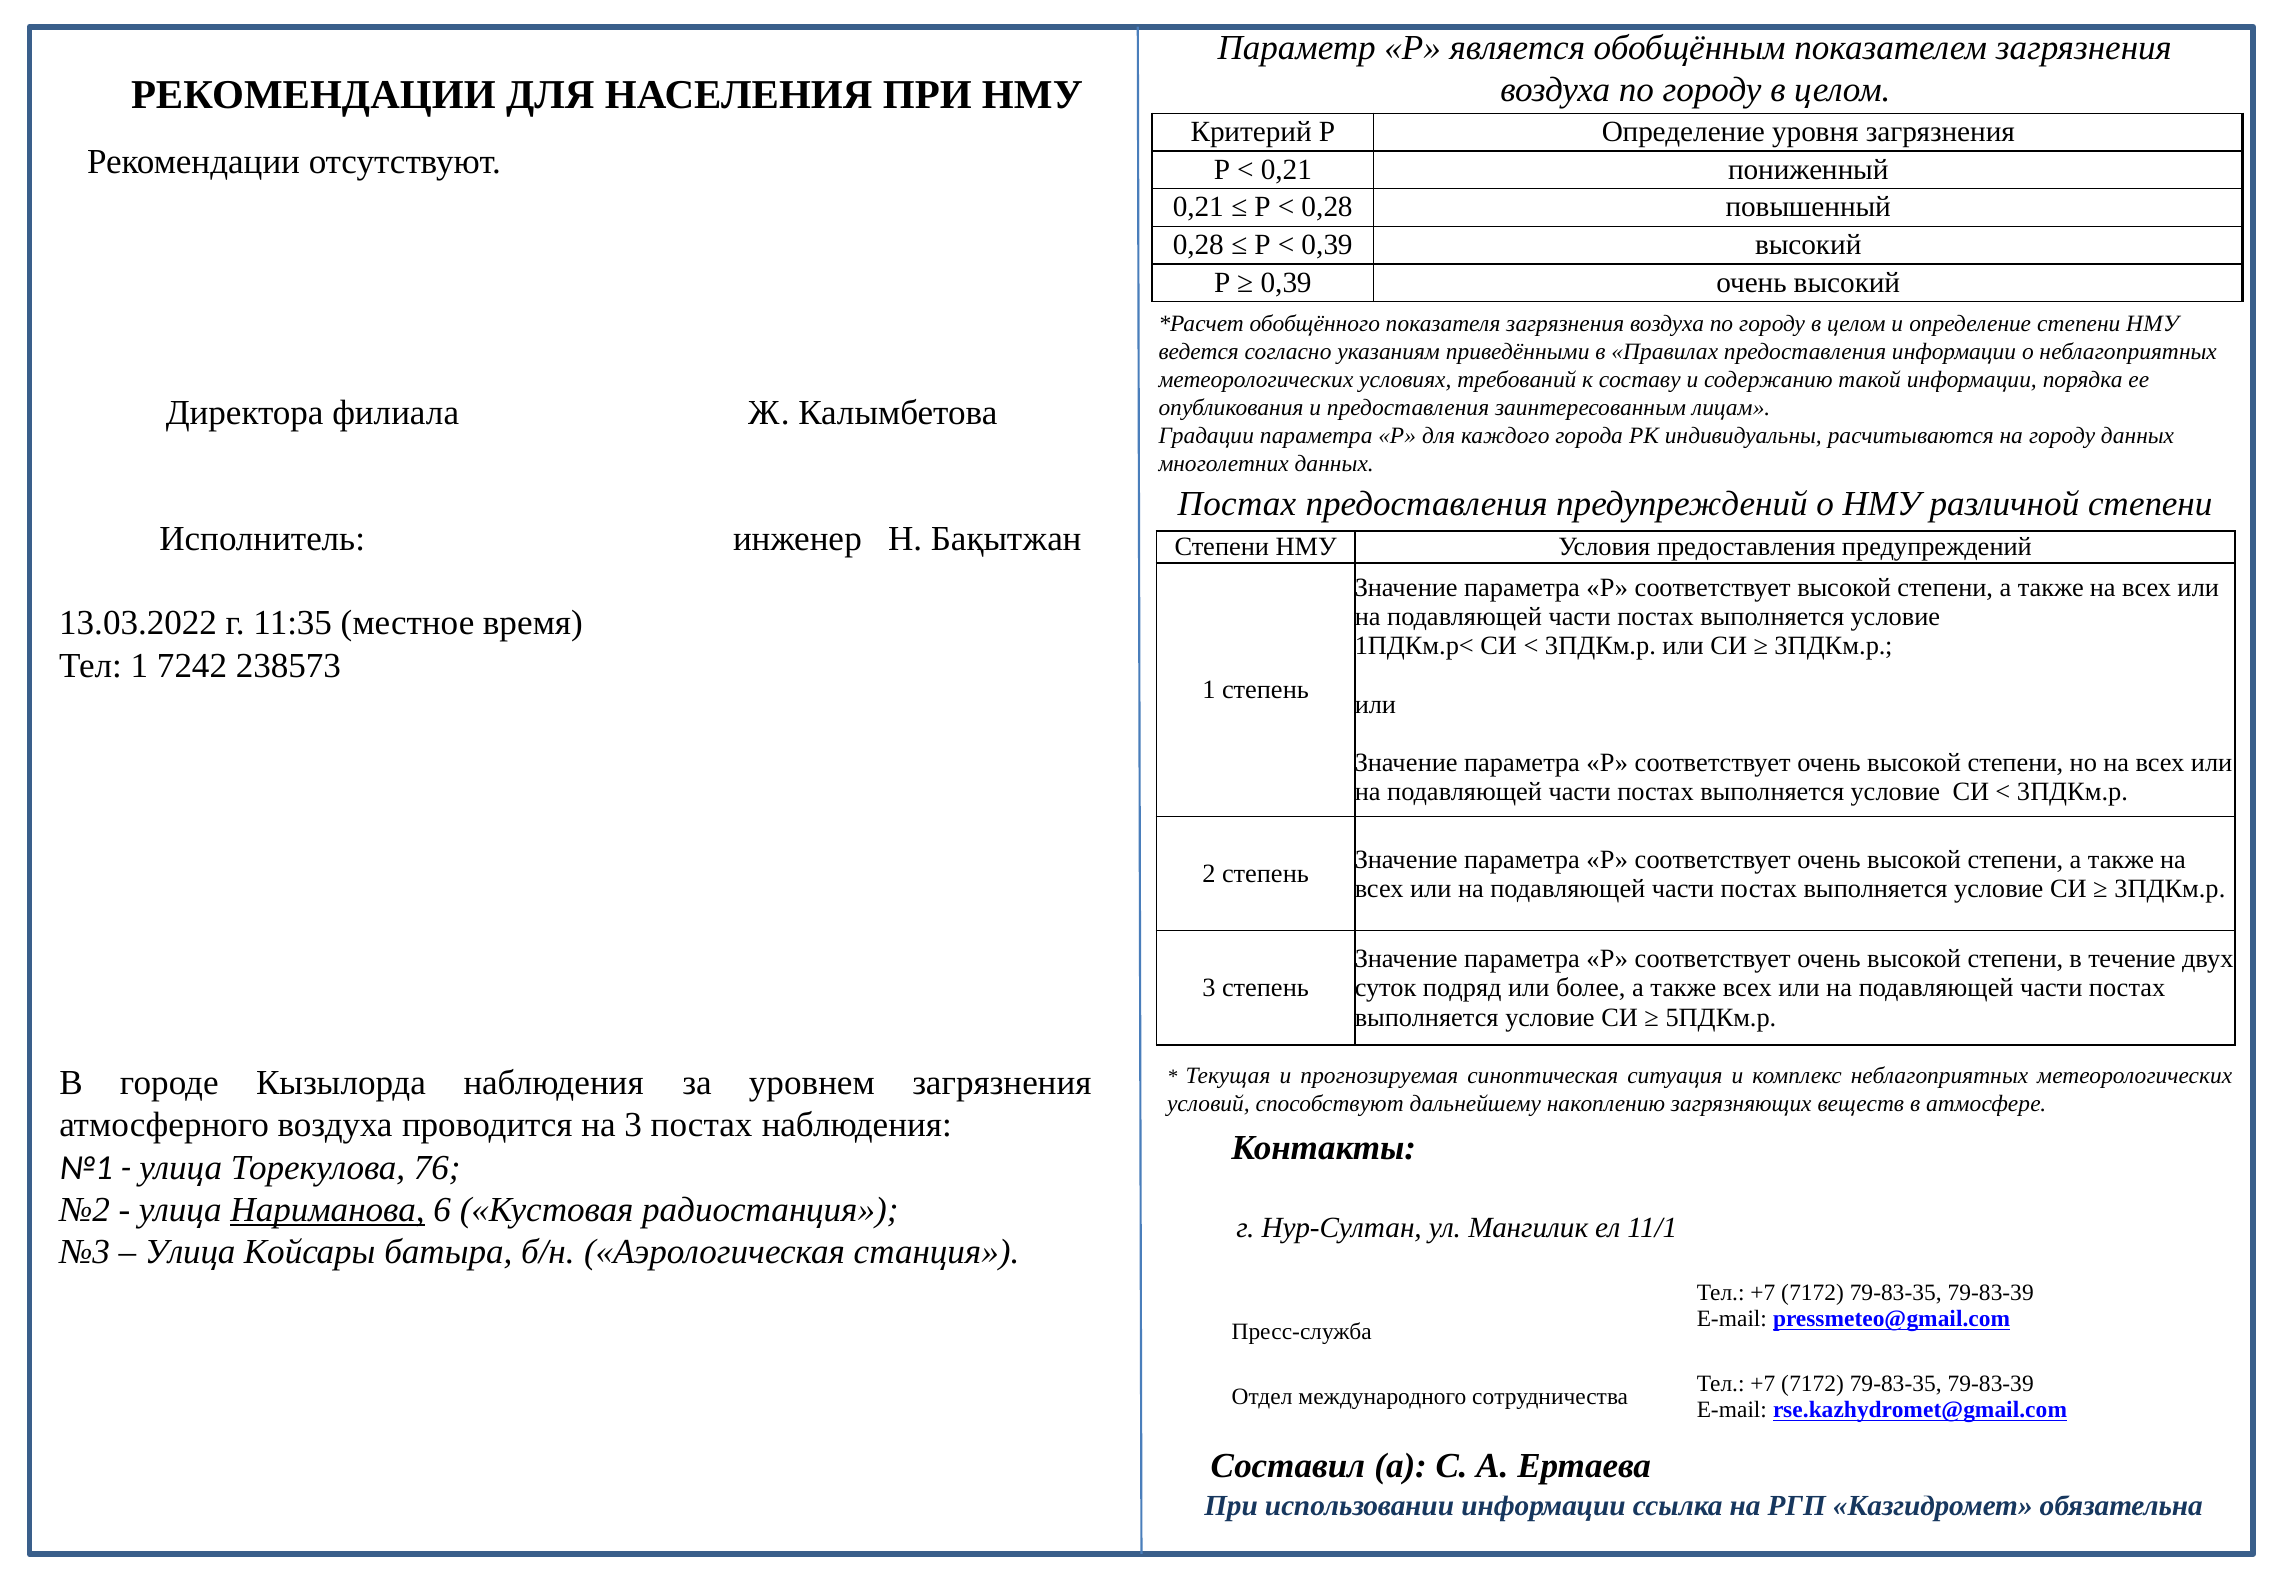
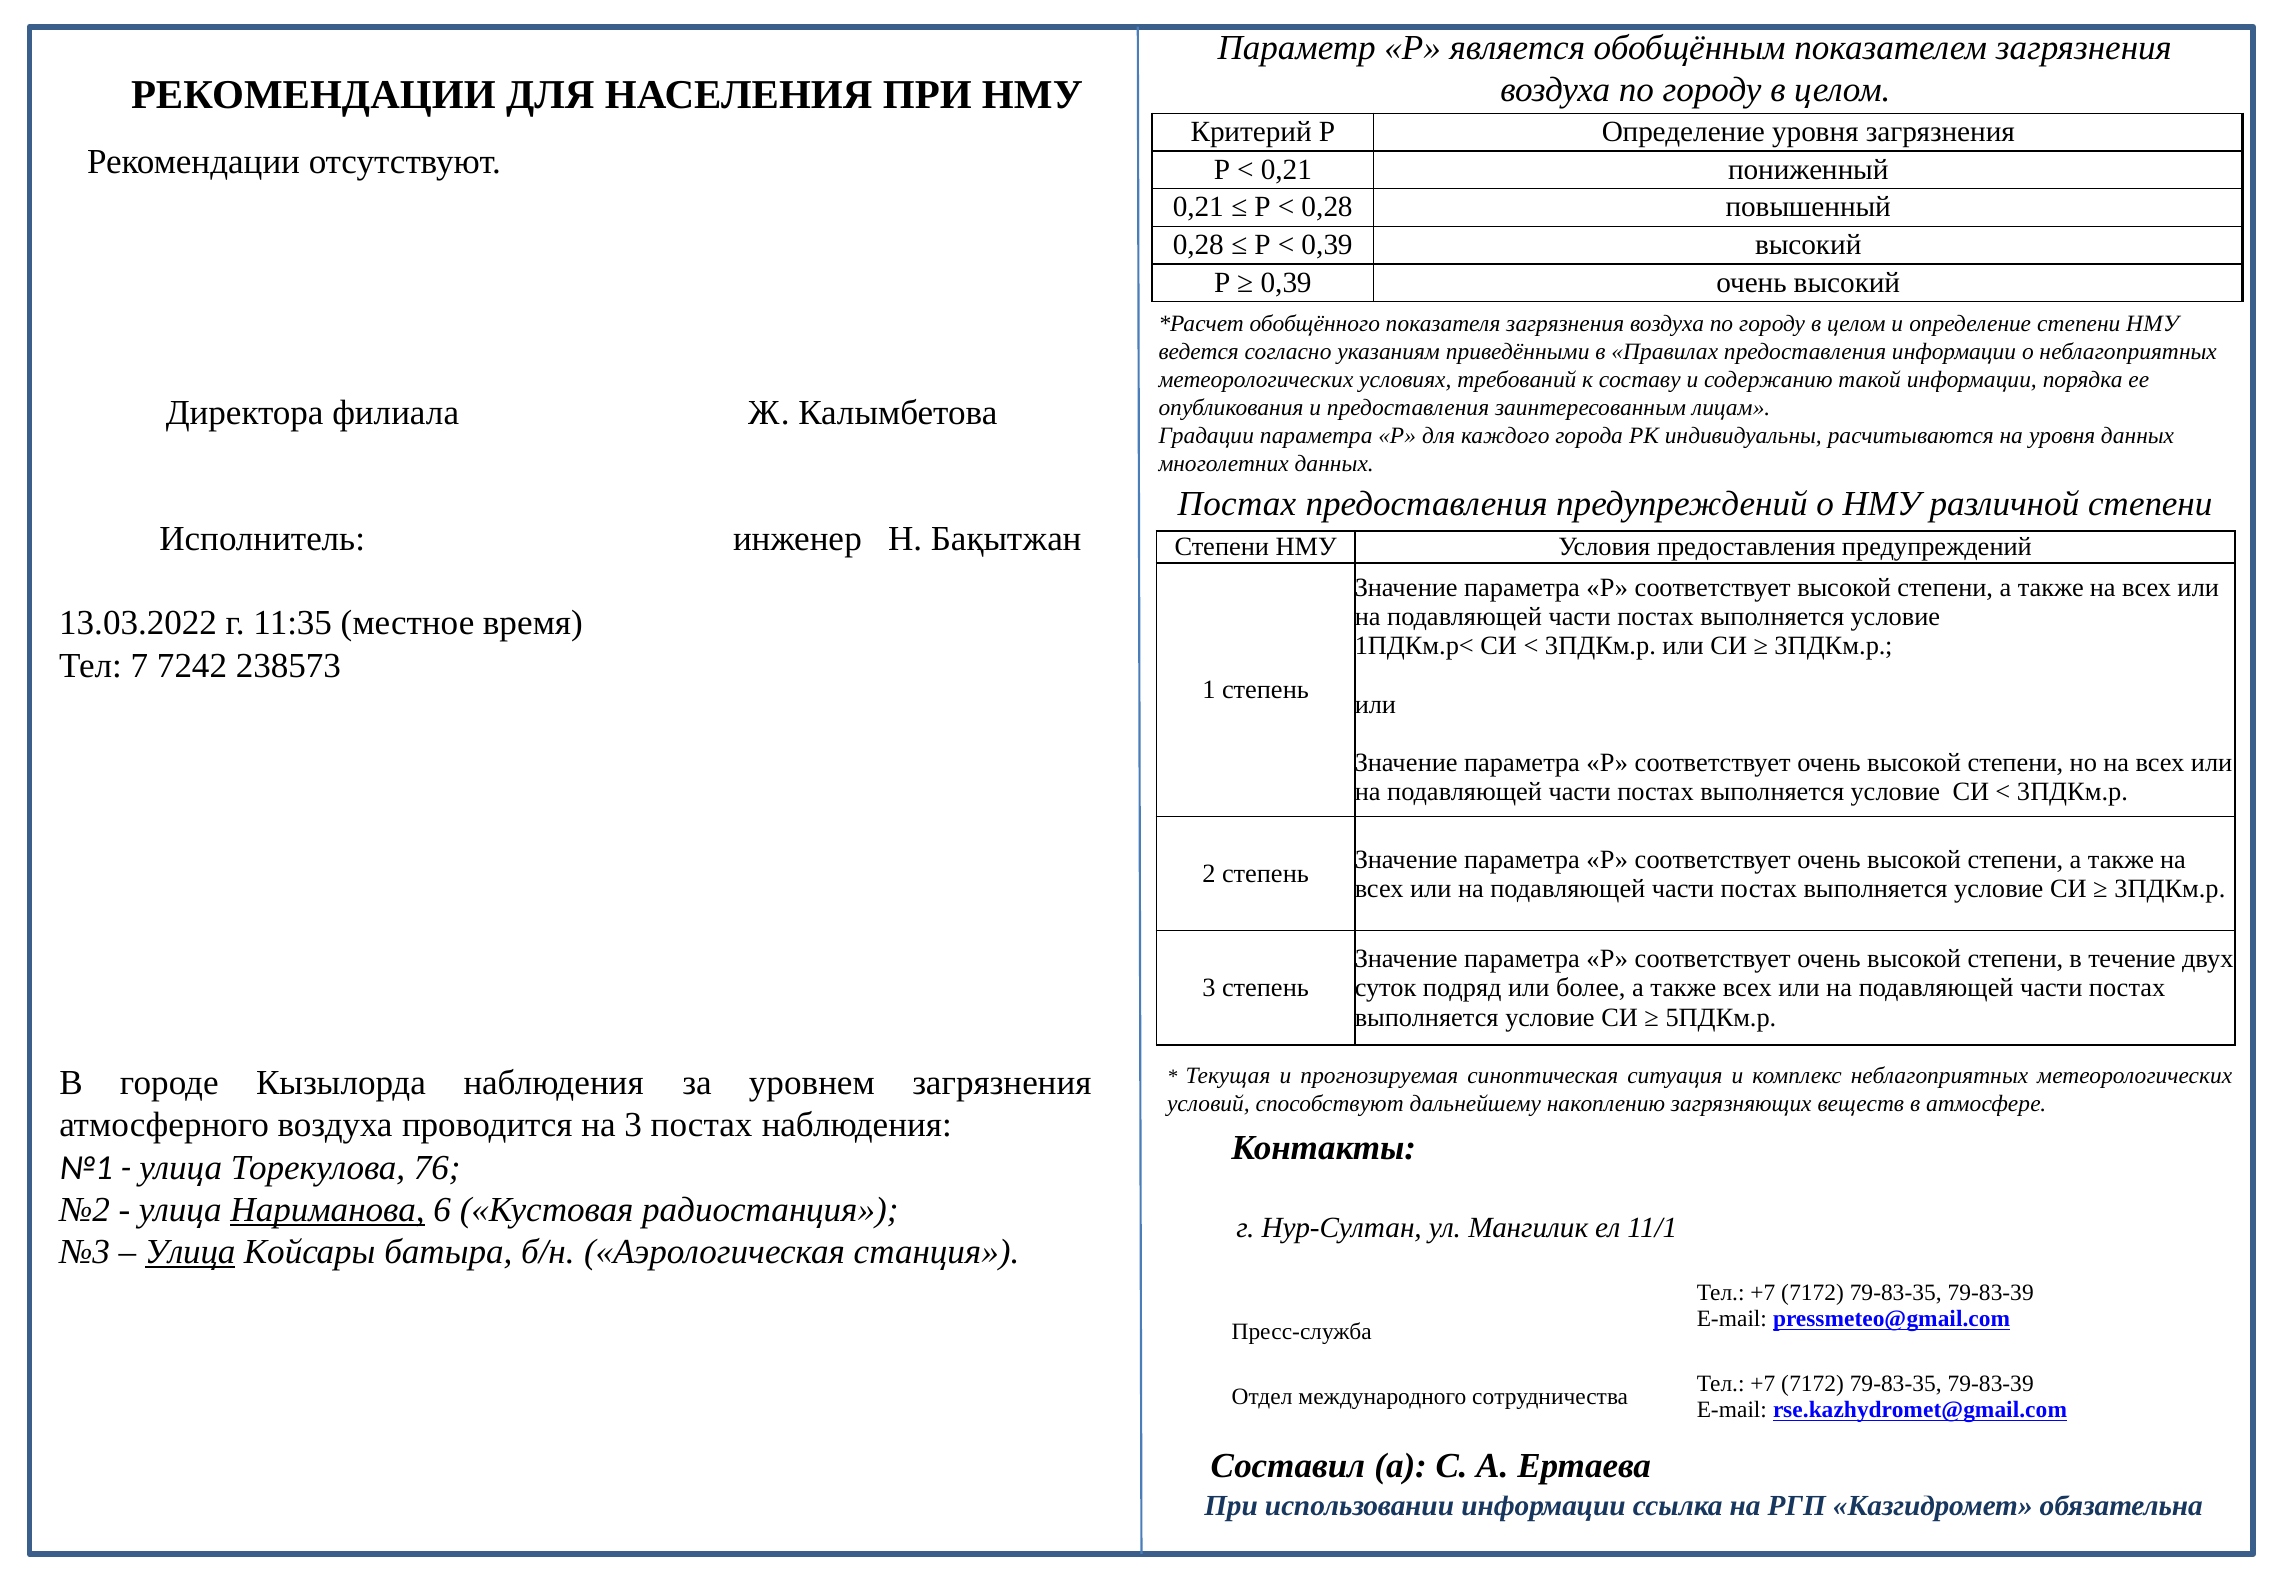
на городу: городу -> уровня (2062, 436)
Тел 1: 1 -> 7 (139, 665)
Улица underline: none -> present (190, 1251)
